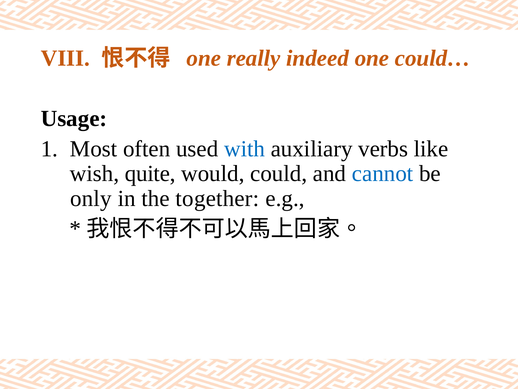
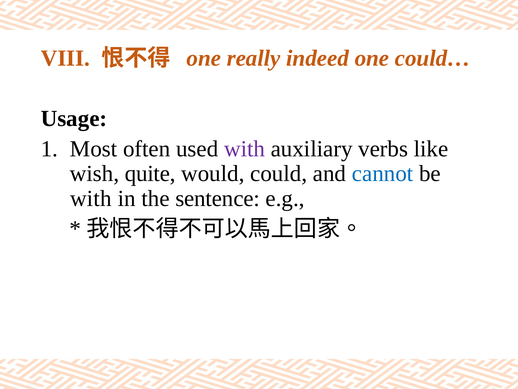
with colour: blue -> purple (245, 149)
only: only -> with (91, 198)
together: together -> sentence (218, 198)
